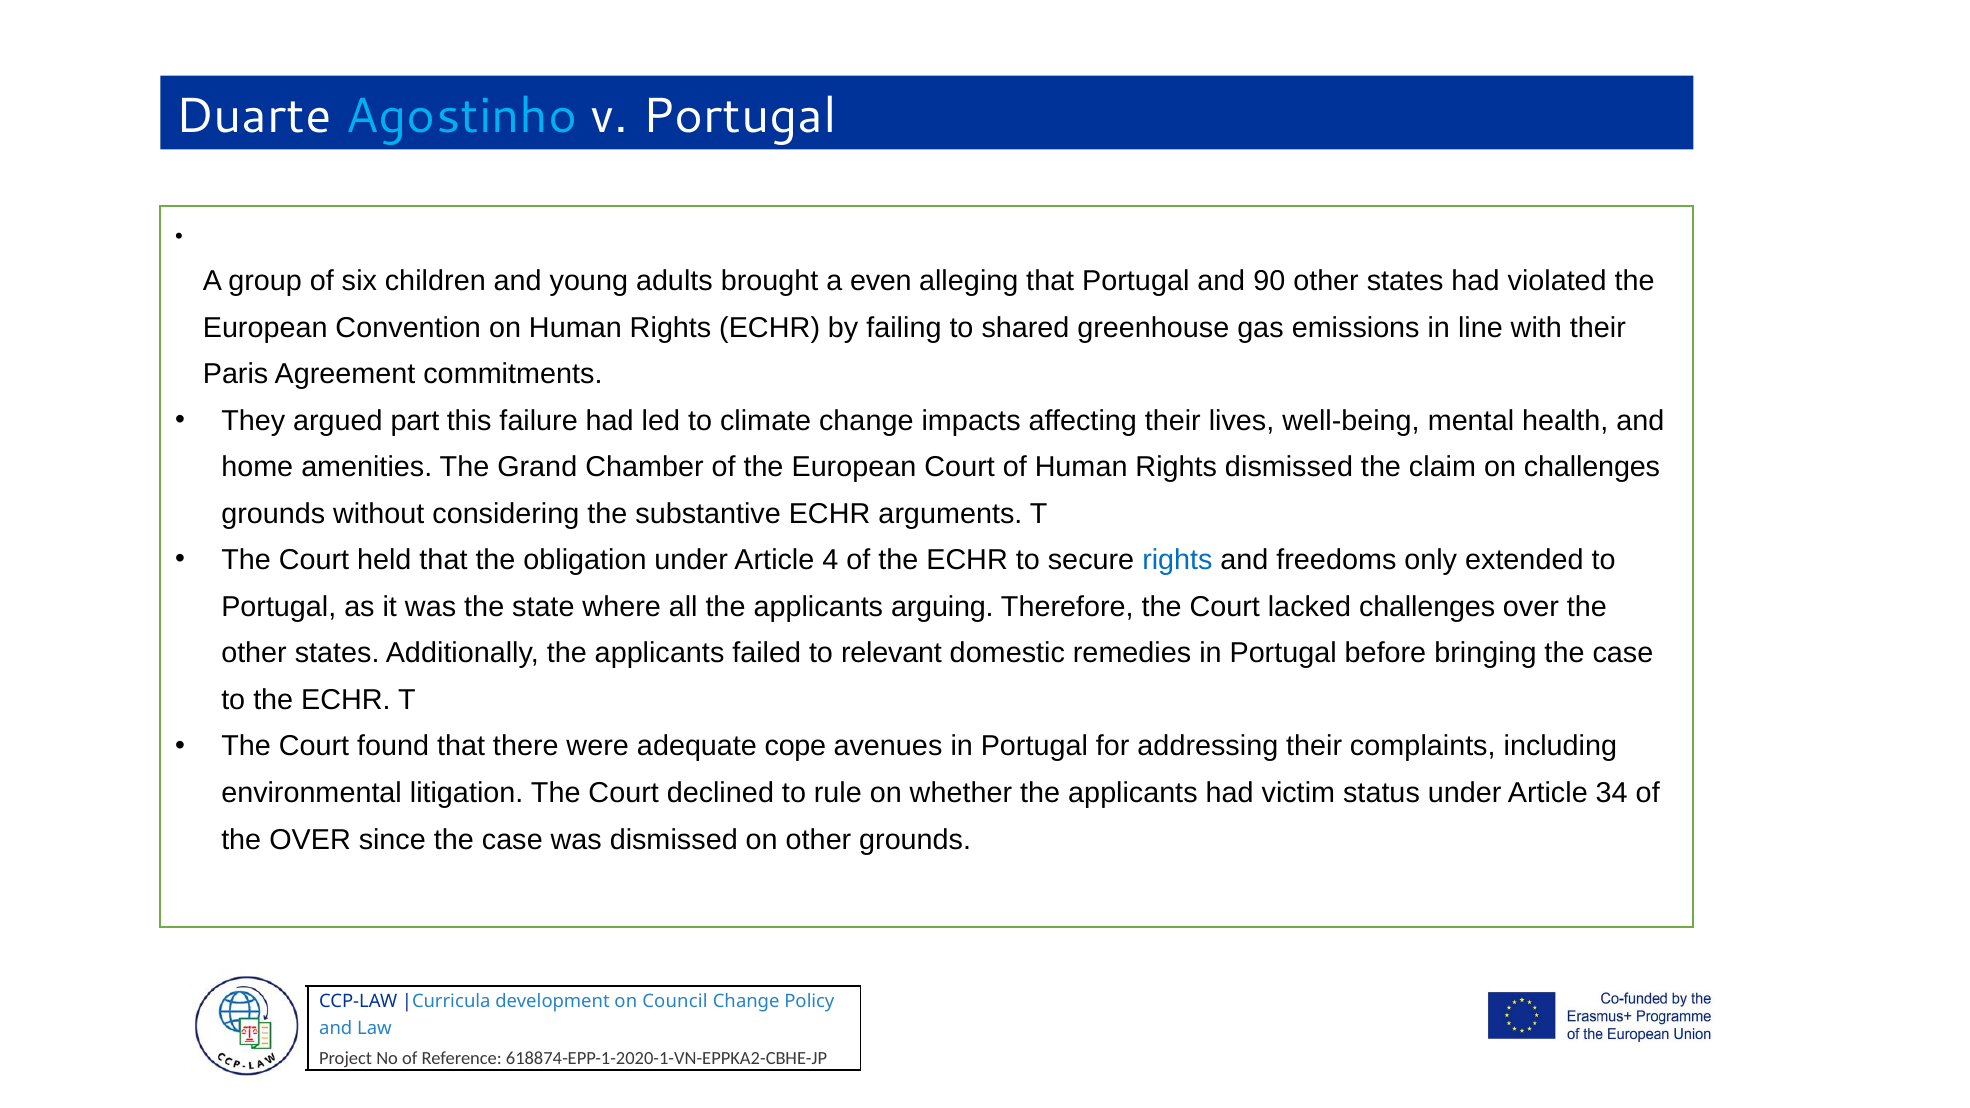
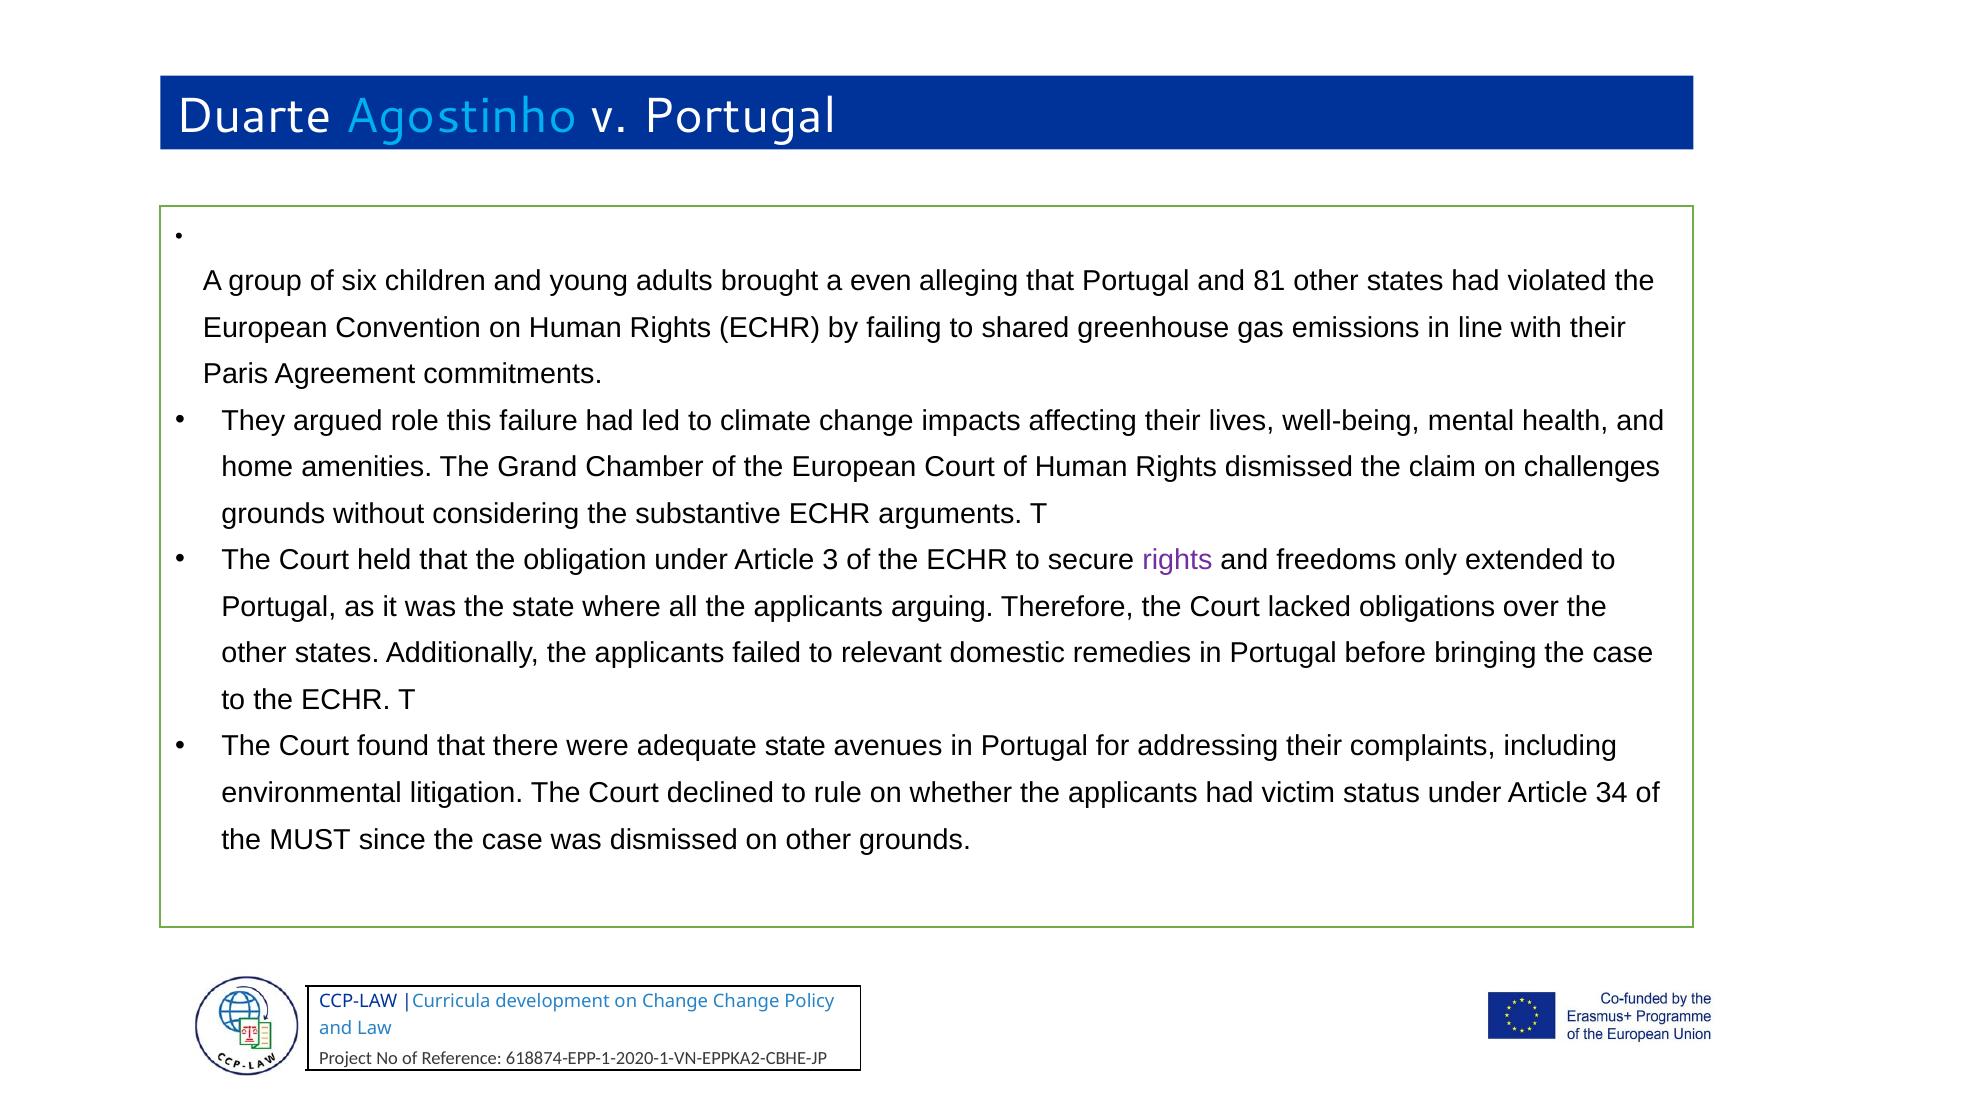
90: 90 -> 81 (1269, 281)
part: part -> role (415, 421)
4: 4 -> 3 (830, 560)
rights colour: blue -> purple (1177, 560)
lacked challenges: challenges -> obligations (1427, 607)
adequate cope: cope -> state (795, 747)
the OVER: OVER -> MUST (310, 840)
on Council: Council -> Change (675, 1001)
